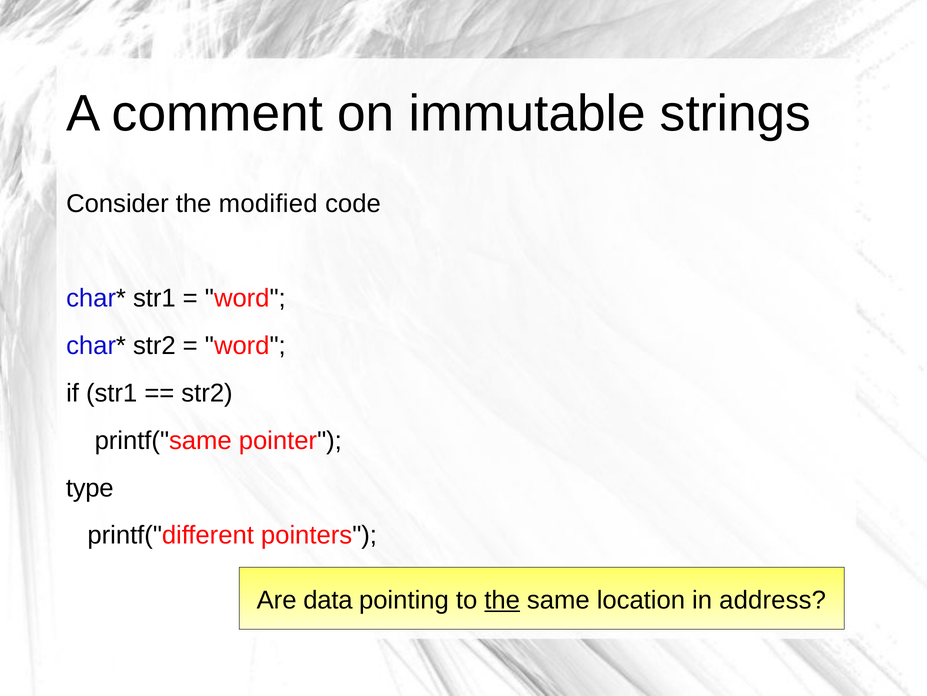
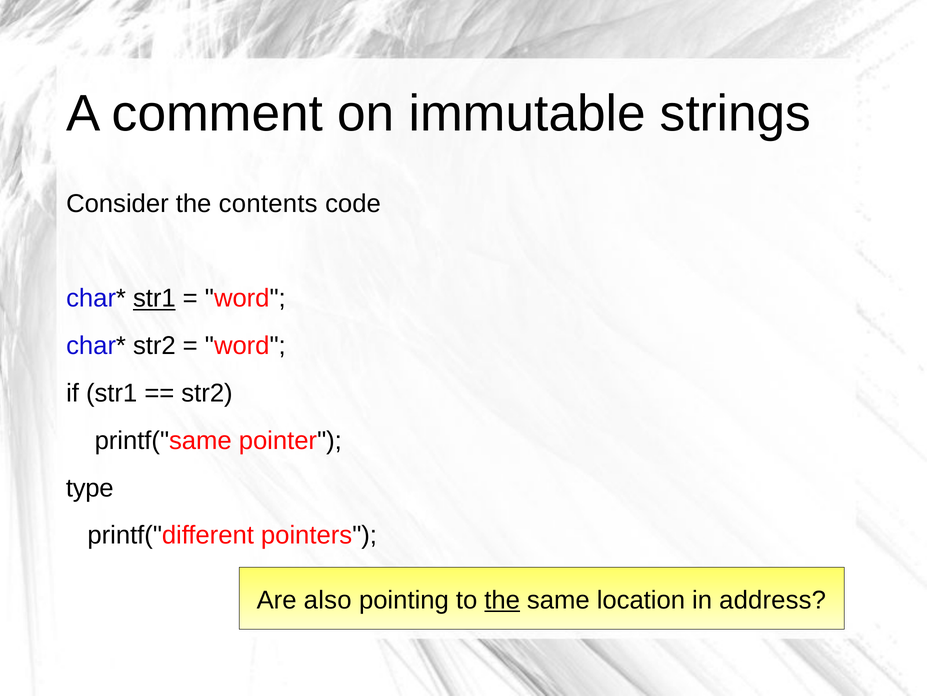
modified: modified -> contents (268, 203)
str1 underline: none -> present (154, 298)
data: data -> also (328, 599)
